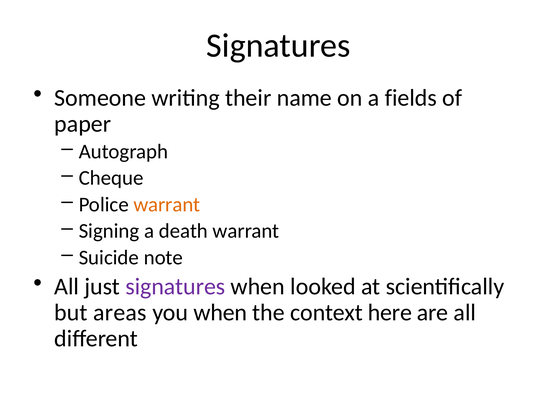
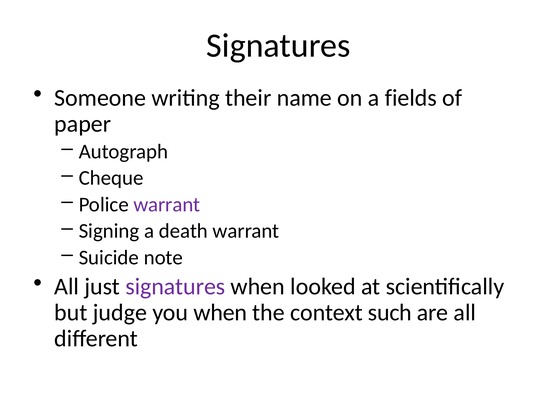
warrant colour: orange -> purple (167, 204)
areas: areas -> judge (120, 312)
here: here -> such (390, 312)
